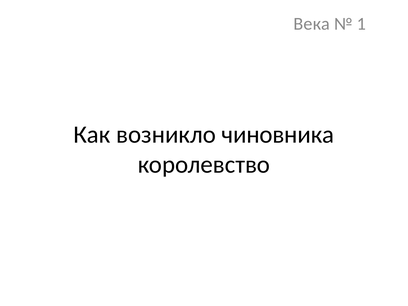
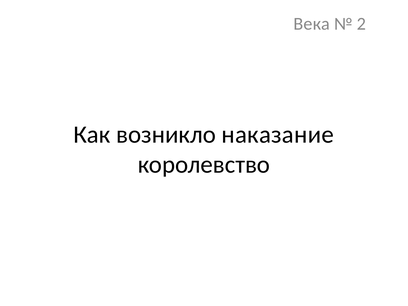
1: 1 -> 2 (361, 24)
чиновника: чиновника -> наказание (278, 135)
